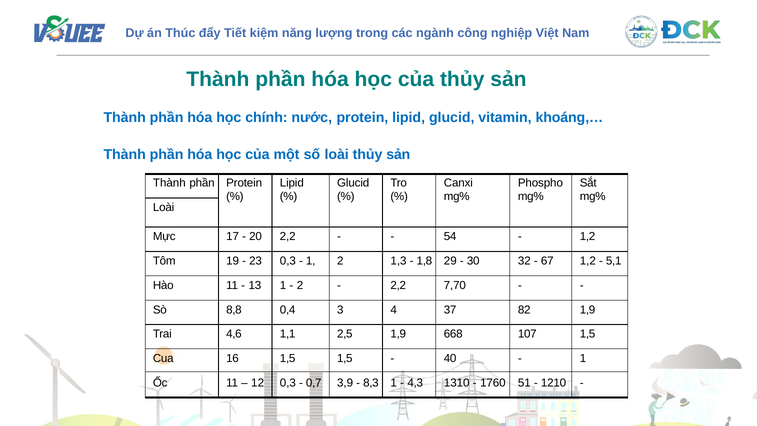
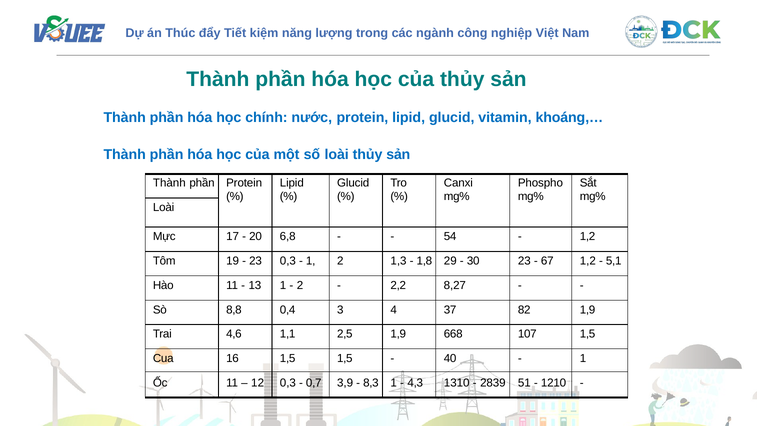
20 2,2: 2,2 -> 6,8 (288, 236)
30 32: 32 -> 23 (524, 261)
7,70: 7,70 -> 8,27 (455, 285)
1760: 1760 -> 2839 (493, 383)
